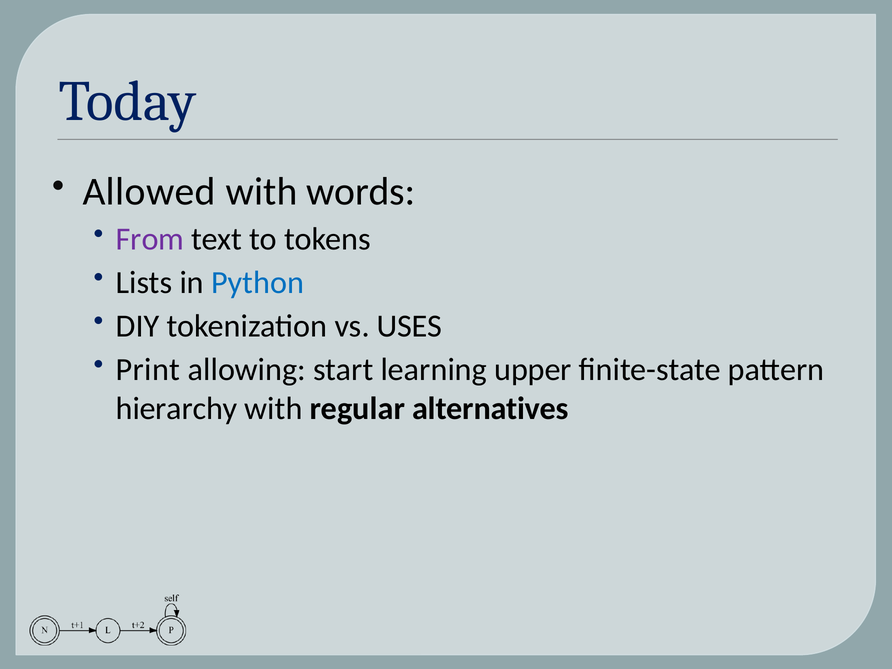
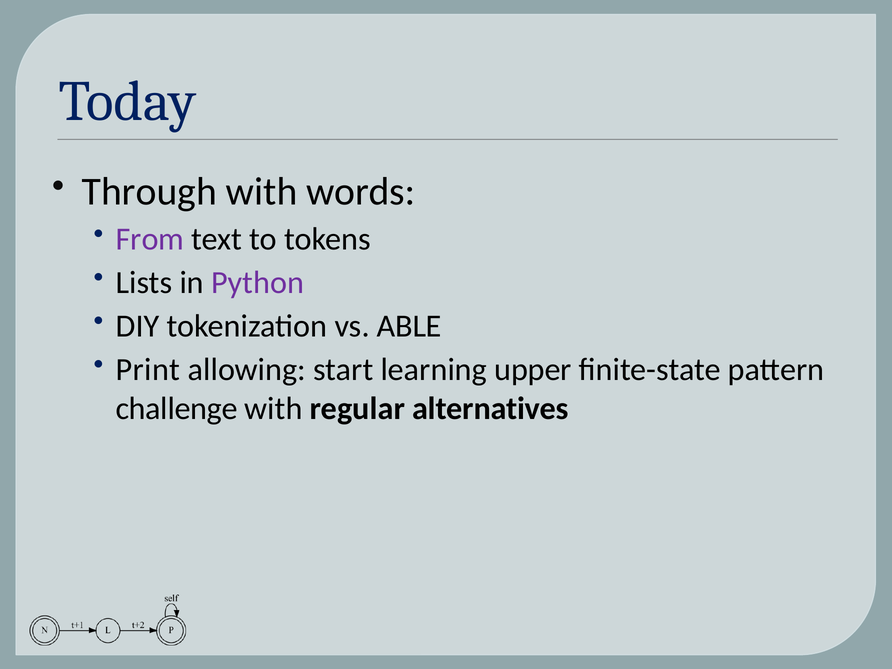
Allowed: Allowed -> Through (149, 192)
Python colour: blue -> purple (258, 283)
USES: USES -> ABLE (409, 326)
hierarchy: hierarchy -> challenge (177, 408)
